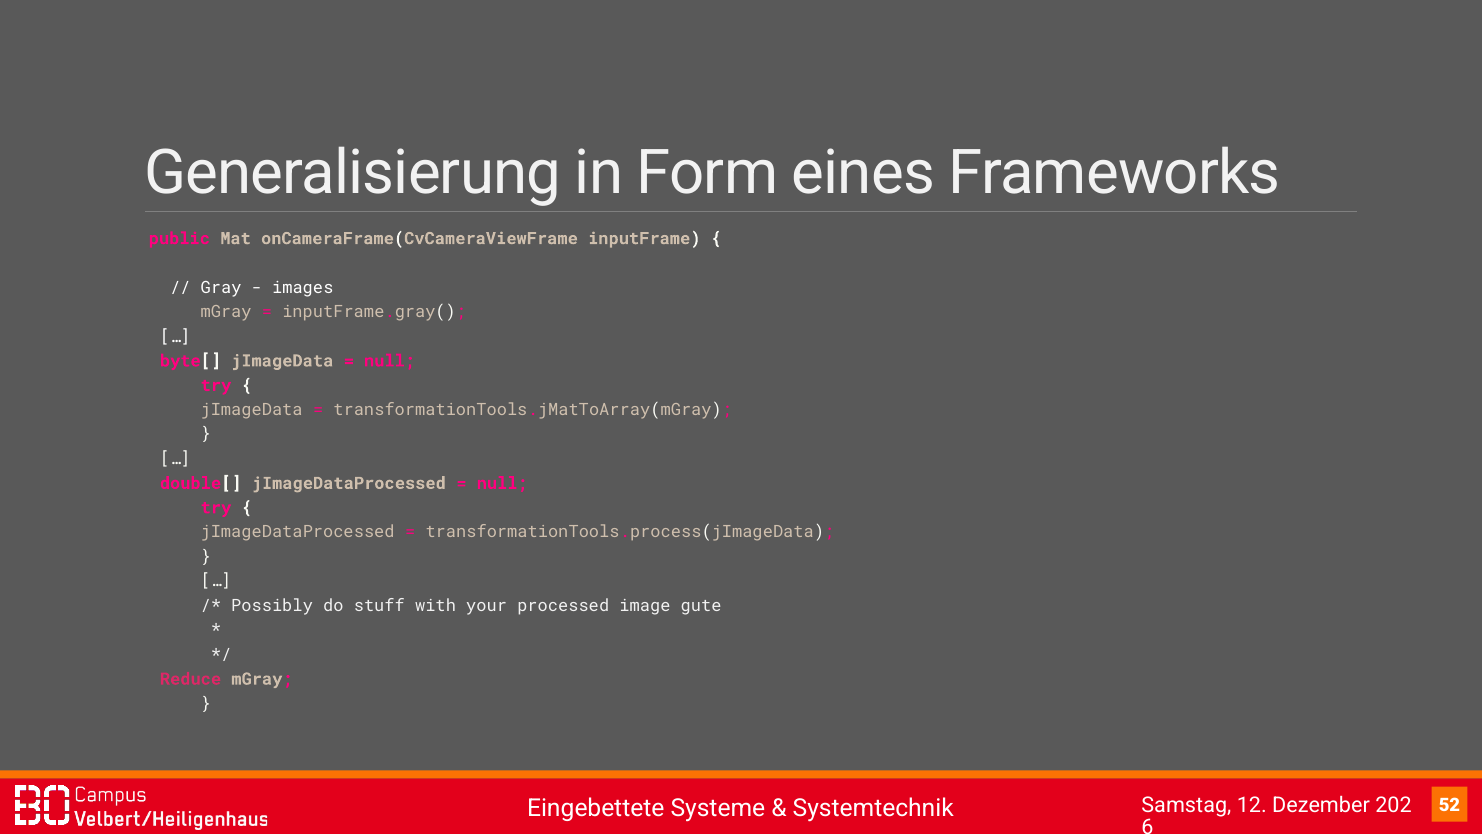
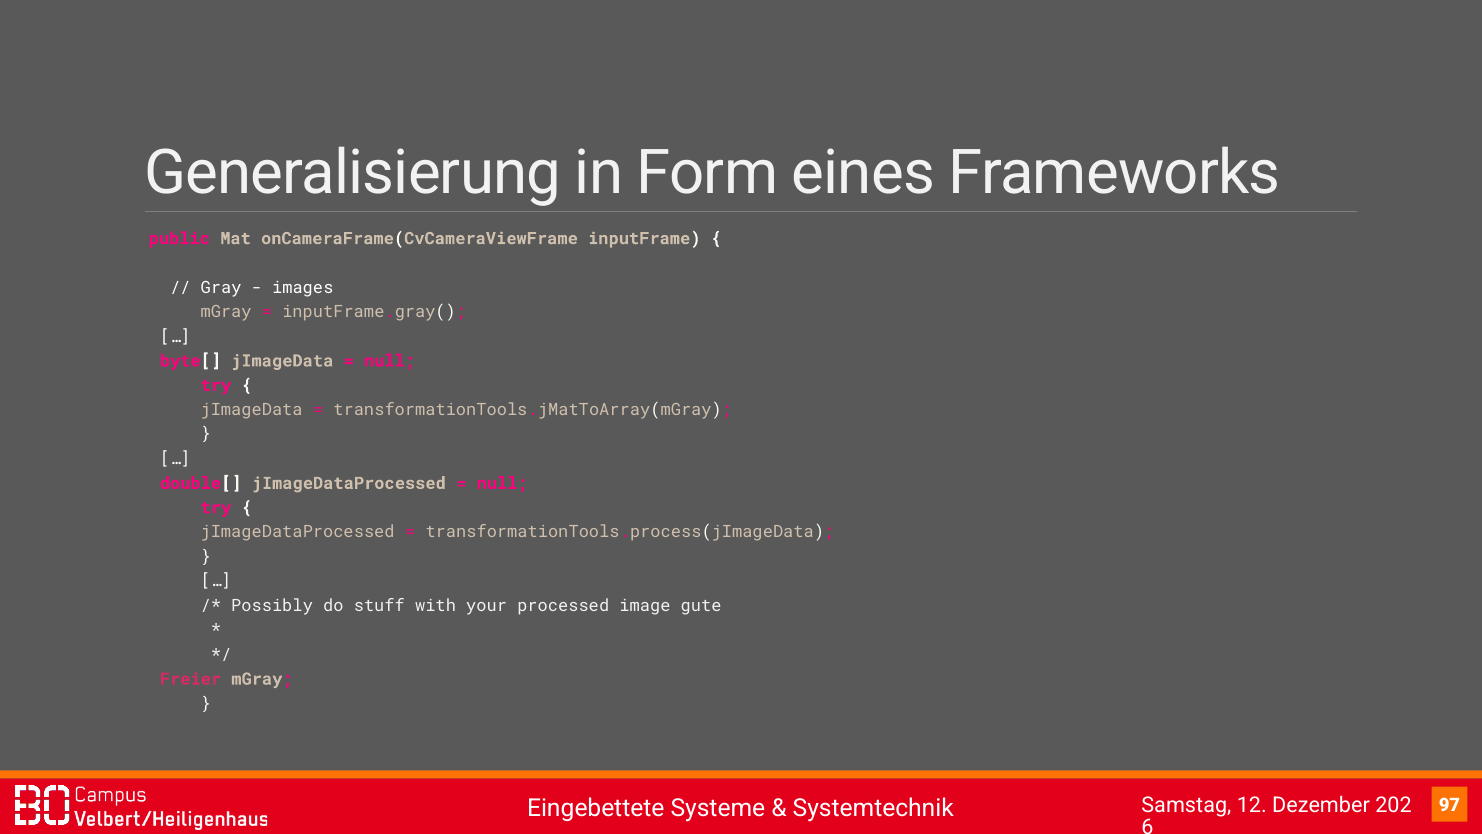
Reduce: Reduce -> Freier (190, 679)
52: 52 -> 97 (1449, 805)
